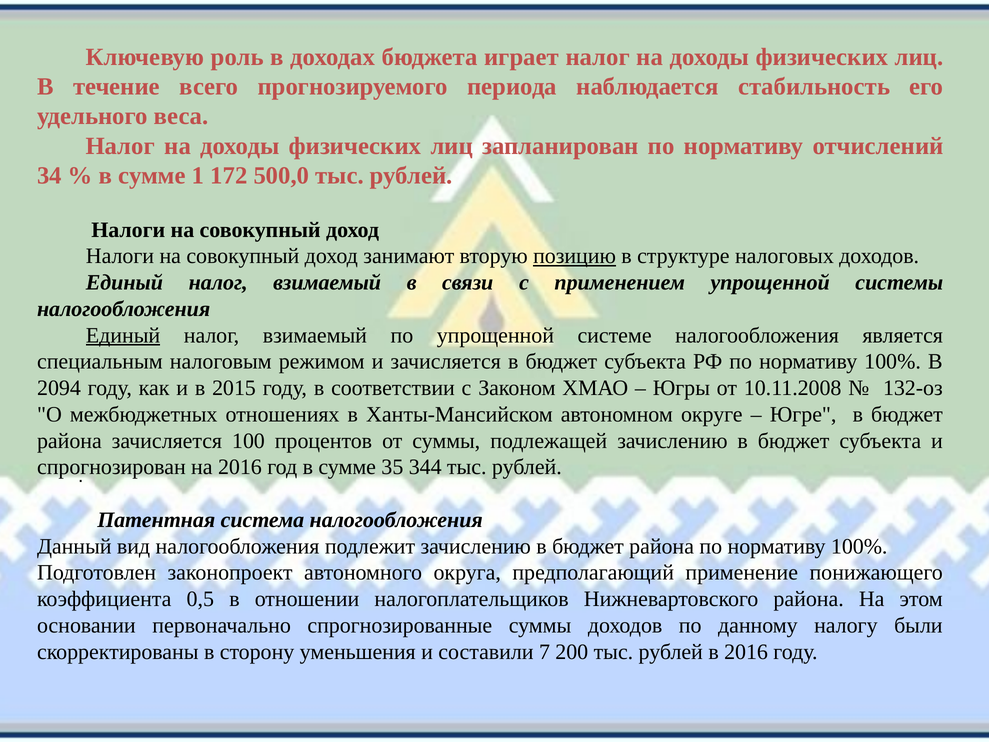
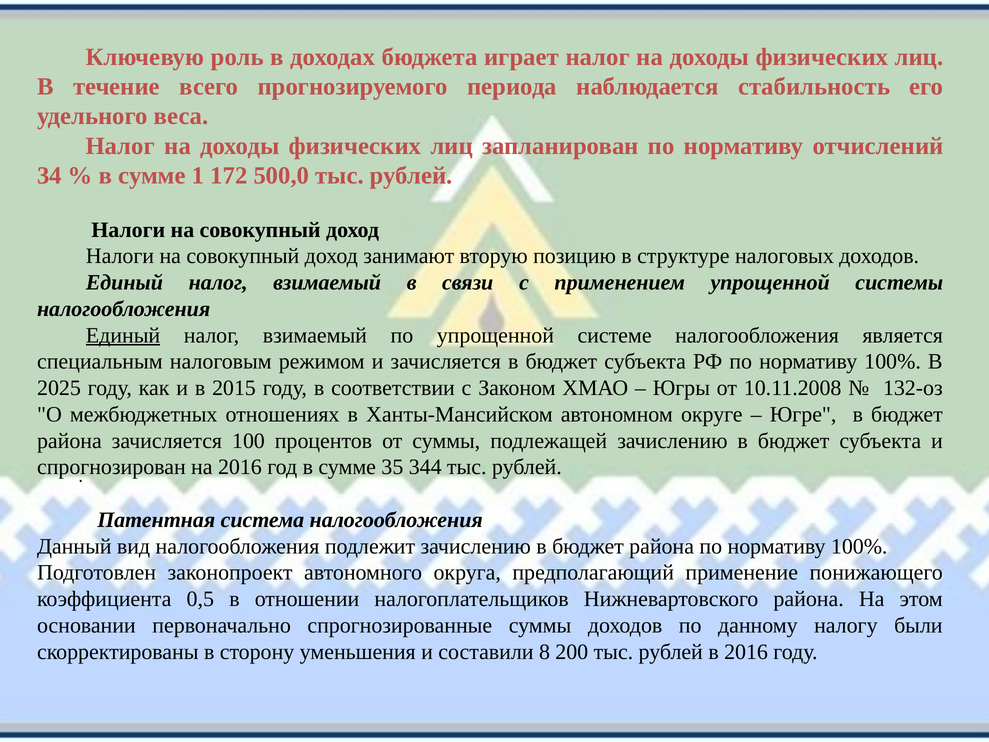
позицию underline: present -> none (575, 256)
2094: 2094 -> 2025 (59, 388)
7: 7 -> 8 (545, 652)
